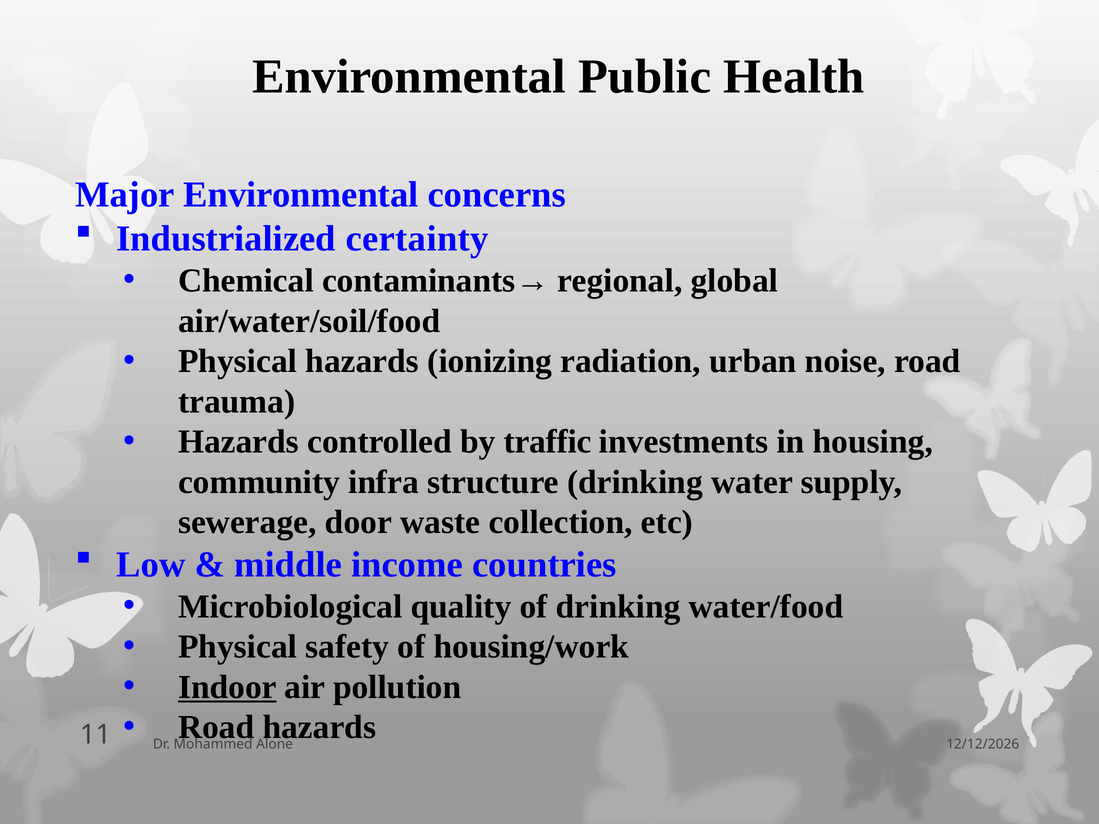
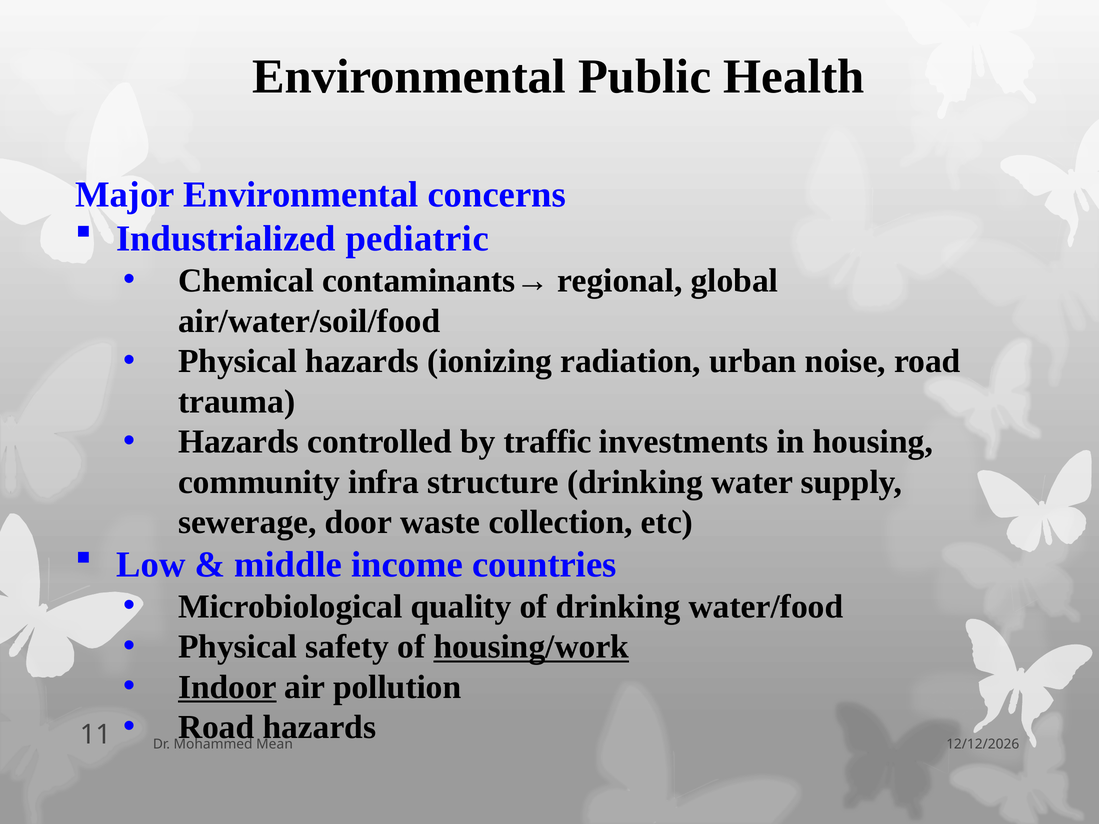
certainty: certainty -> pediatric (417, 239)
housing/work underline: none -> present (531, 647)
Alone: Alone -> Mean (275, 744)
